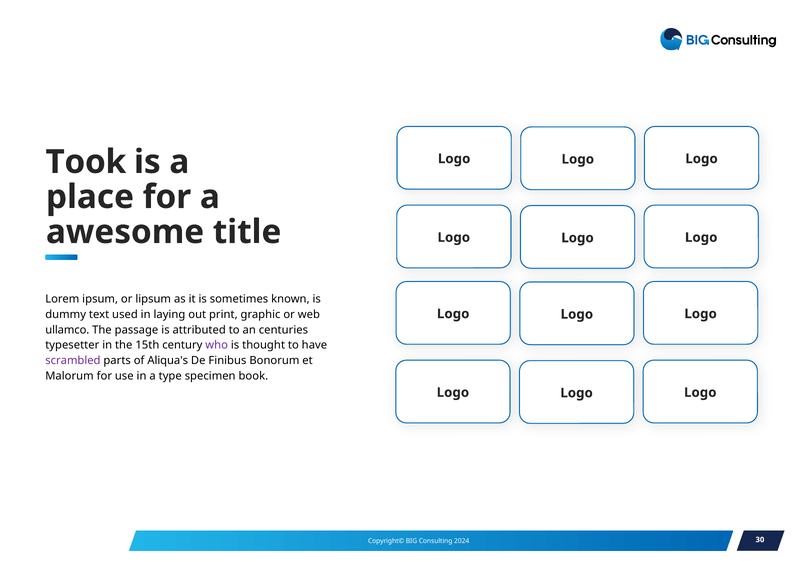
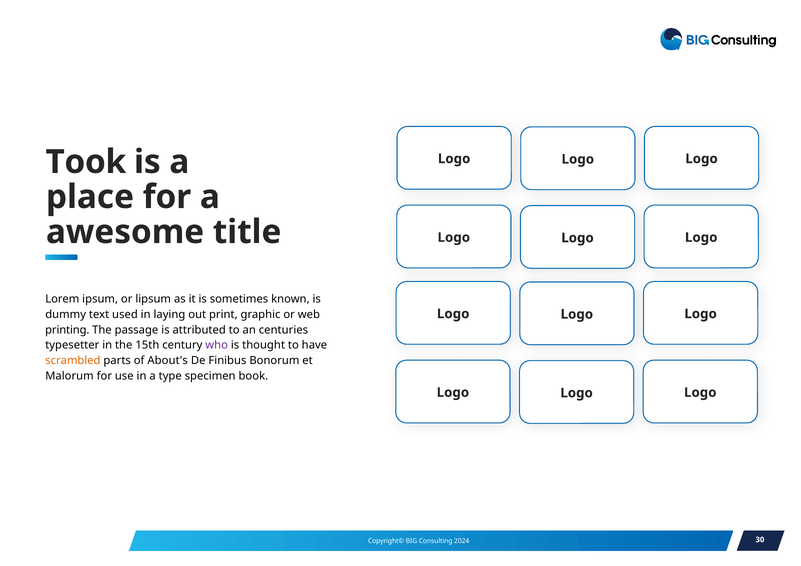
ullamco: ullamco -> printing (67, 330)
scrambled colour: purple -> orange (73, 361)
Aliqua's: Aliqua's -> About's (168, 361)
